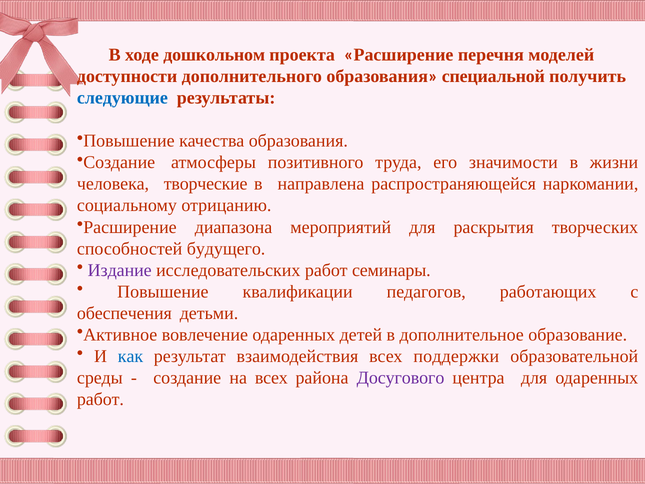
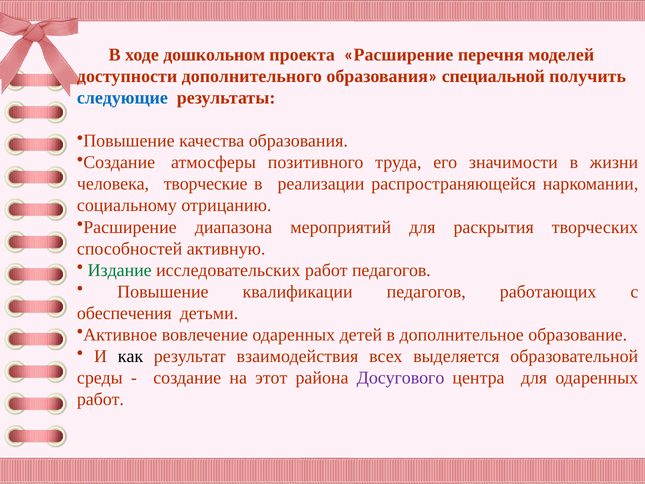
направлена: направлена -> реализации (321, 184)
будущего: будущего -> активную (226, 248)
Издание colour: purple -> green (120, 270)
работ семинары: семинары -> педагогов (391, 270)
как colour: blue -> black (130, 356)
поддержки: поддержки -> выделяется (456, 356)
на всех: всех -> этот (271, 378)
